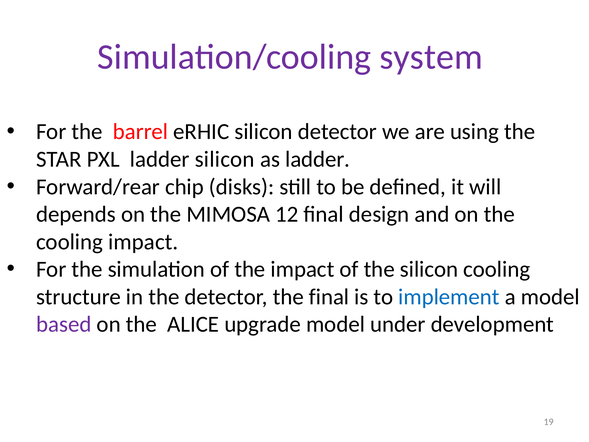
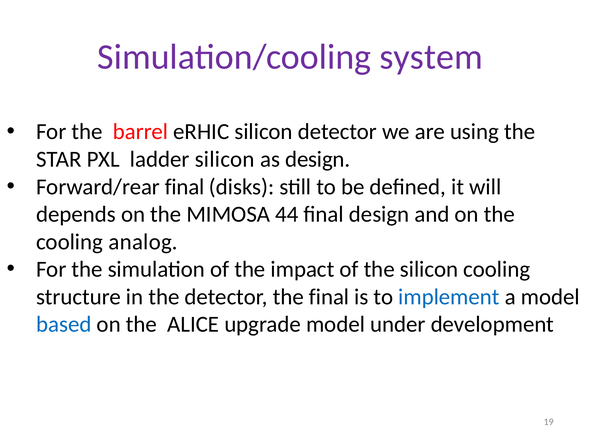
as ladder: ladder -> design (318, 159)
Forward/rear chip: chip -> final (185, 187)
12: 12 -> 44 (287, 214)
cooling impact: impact -> analog (143, 242)
based colour: purple -> blue (64, 324)
